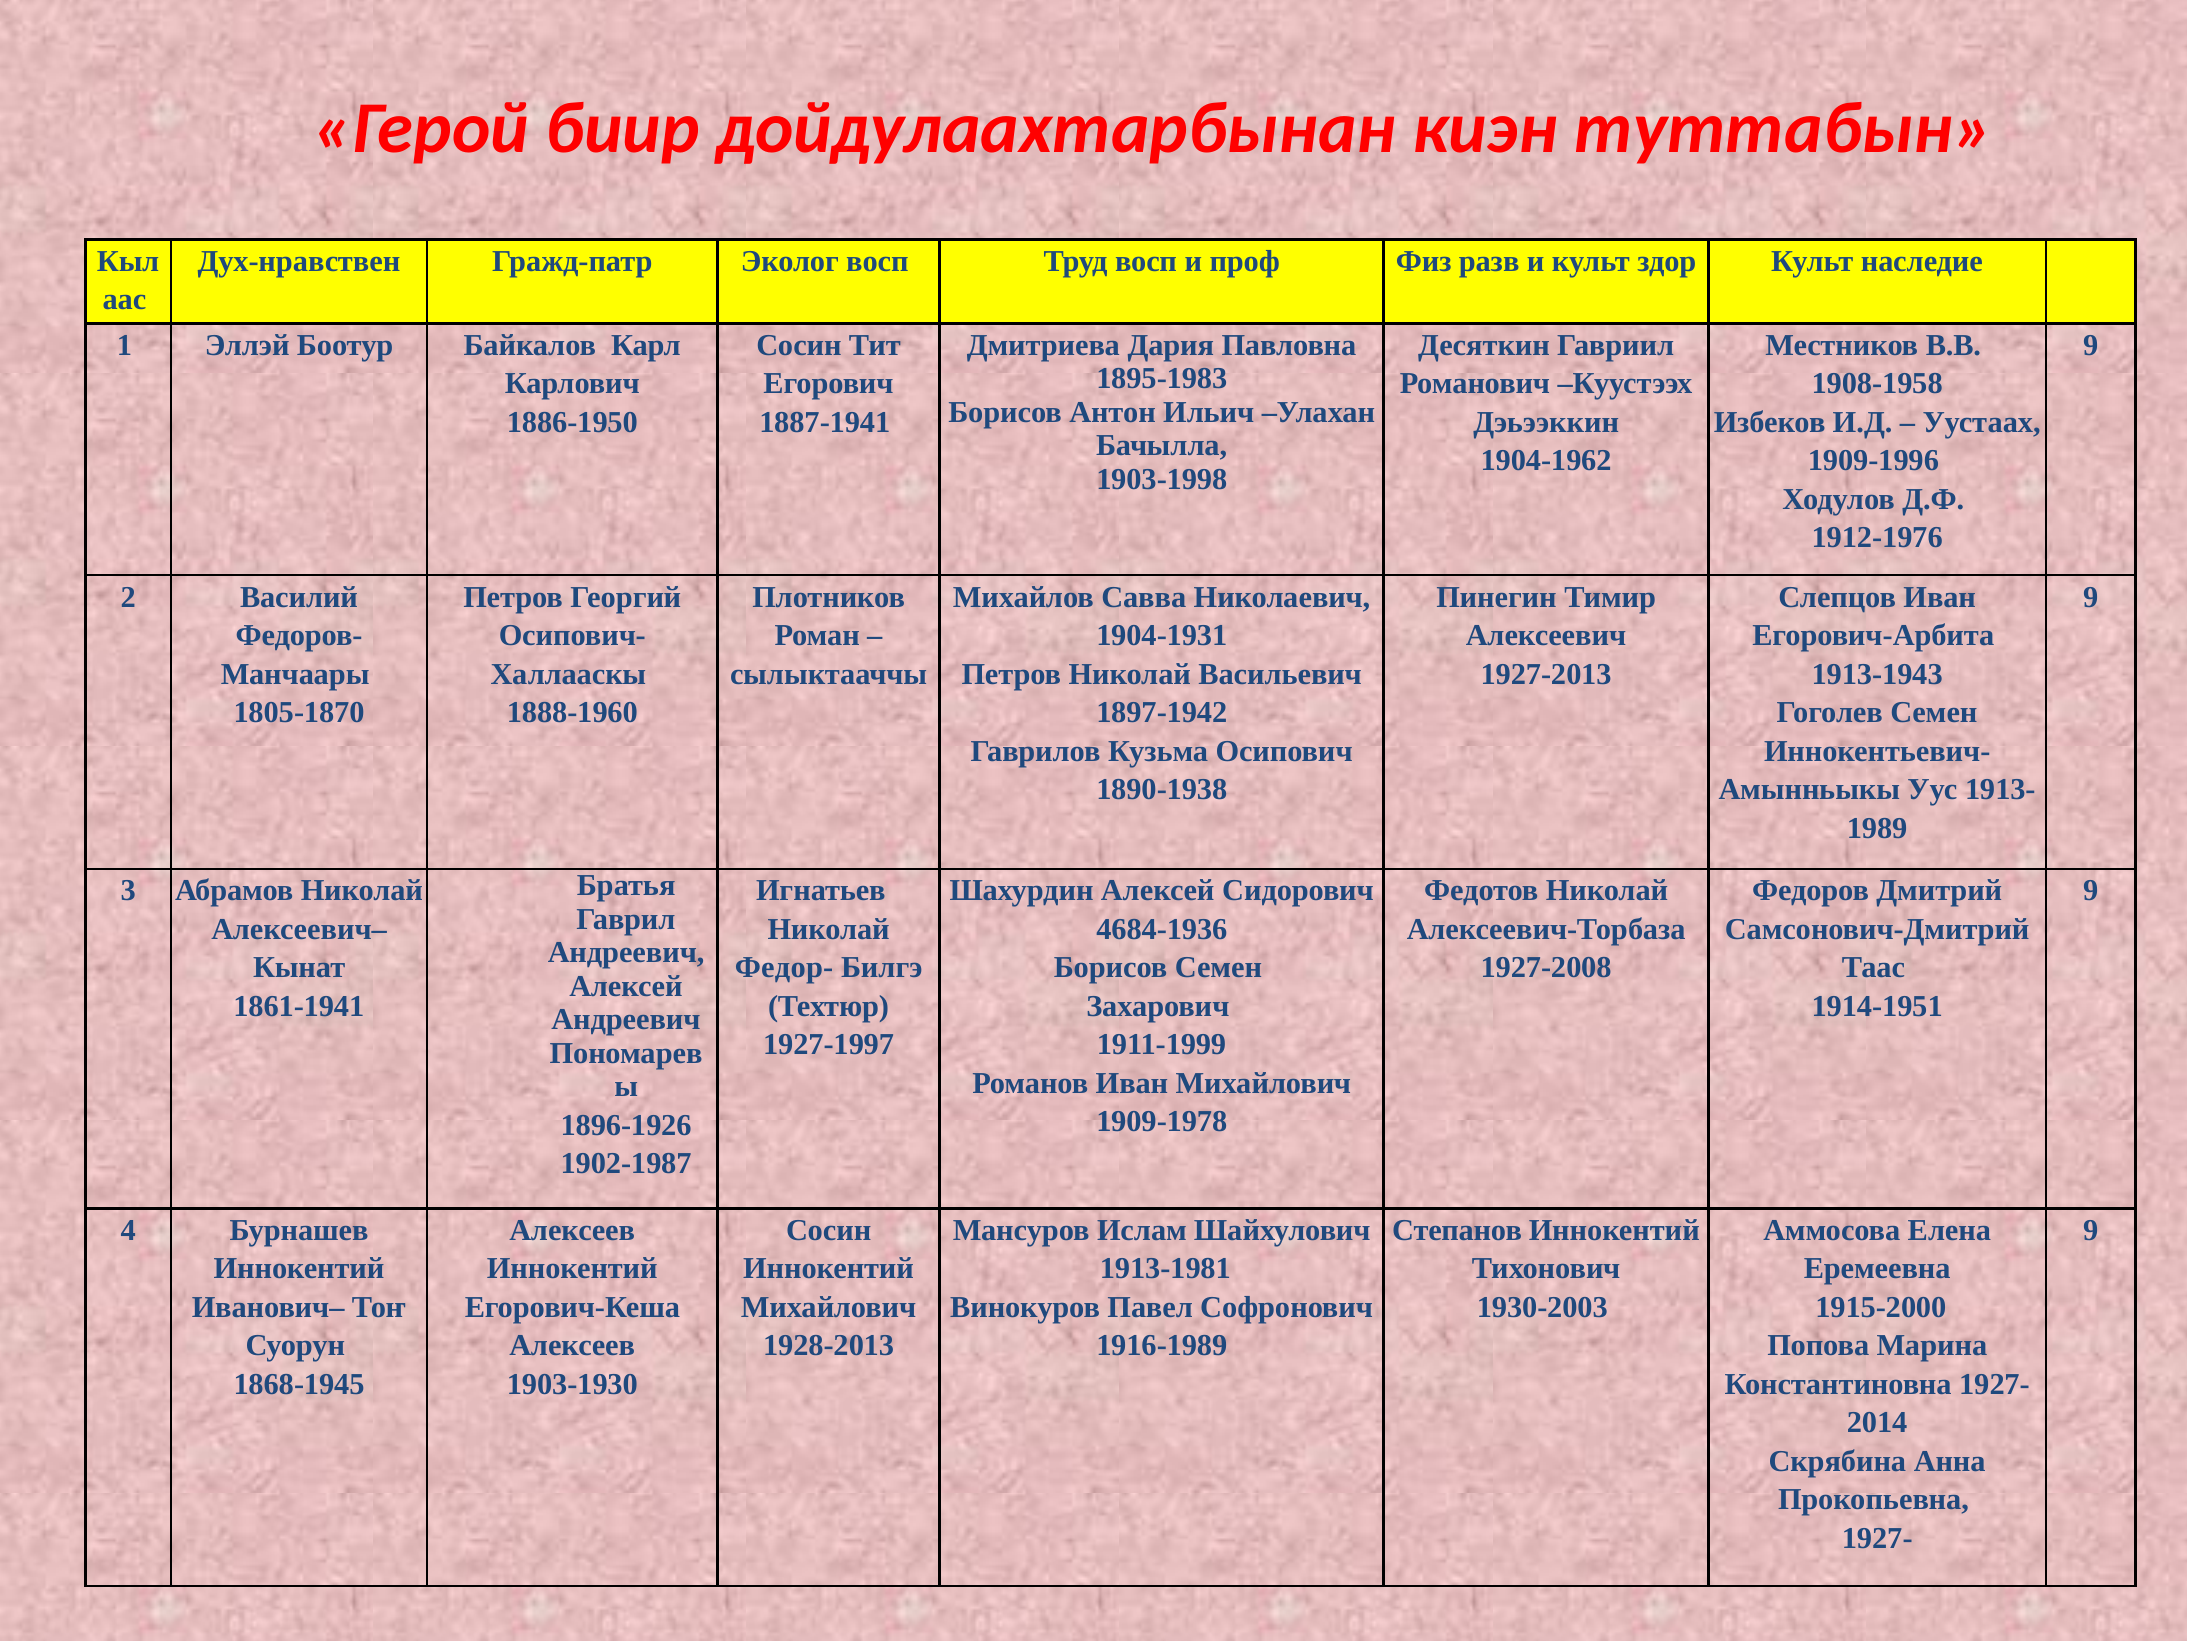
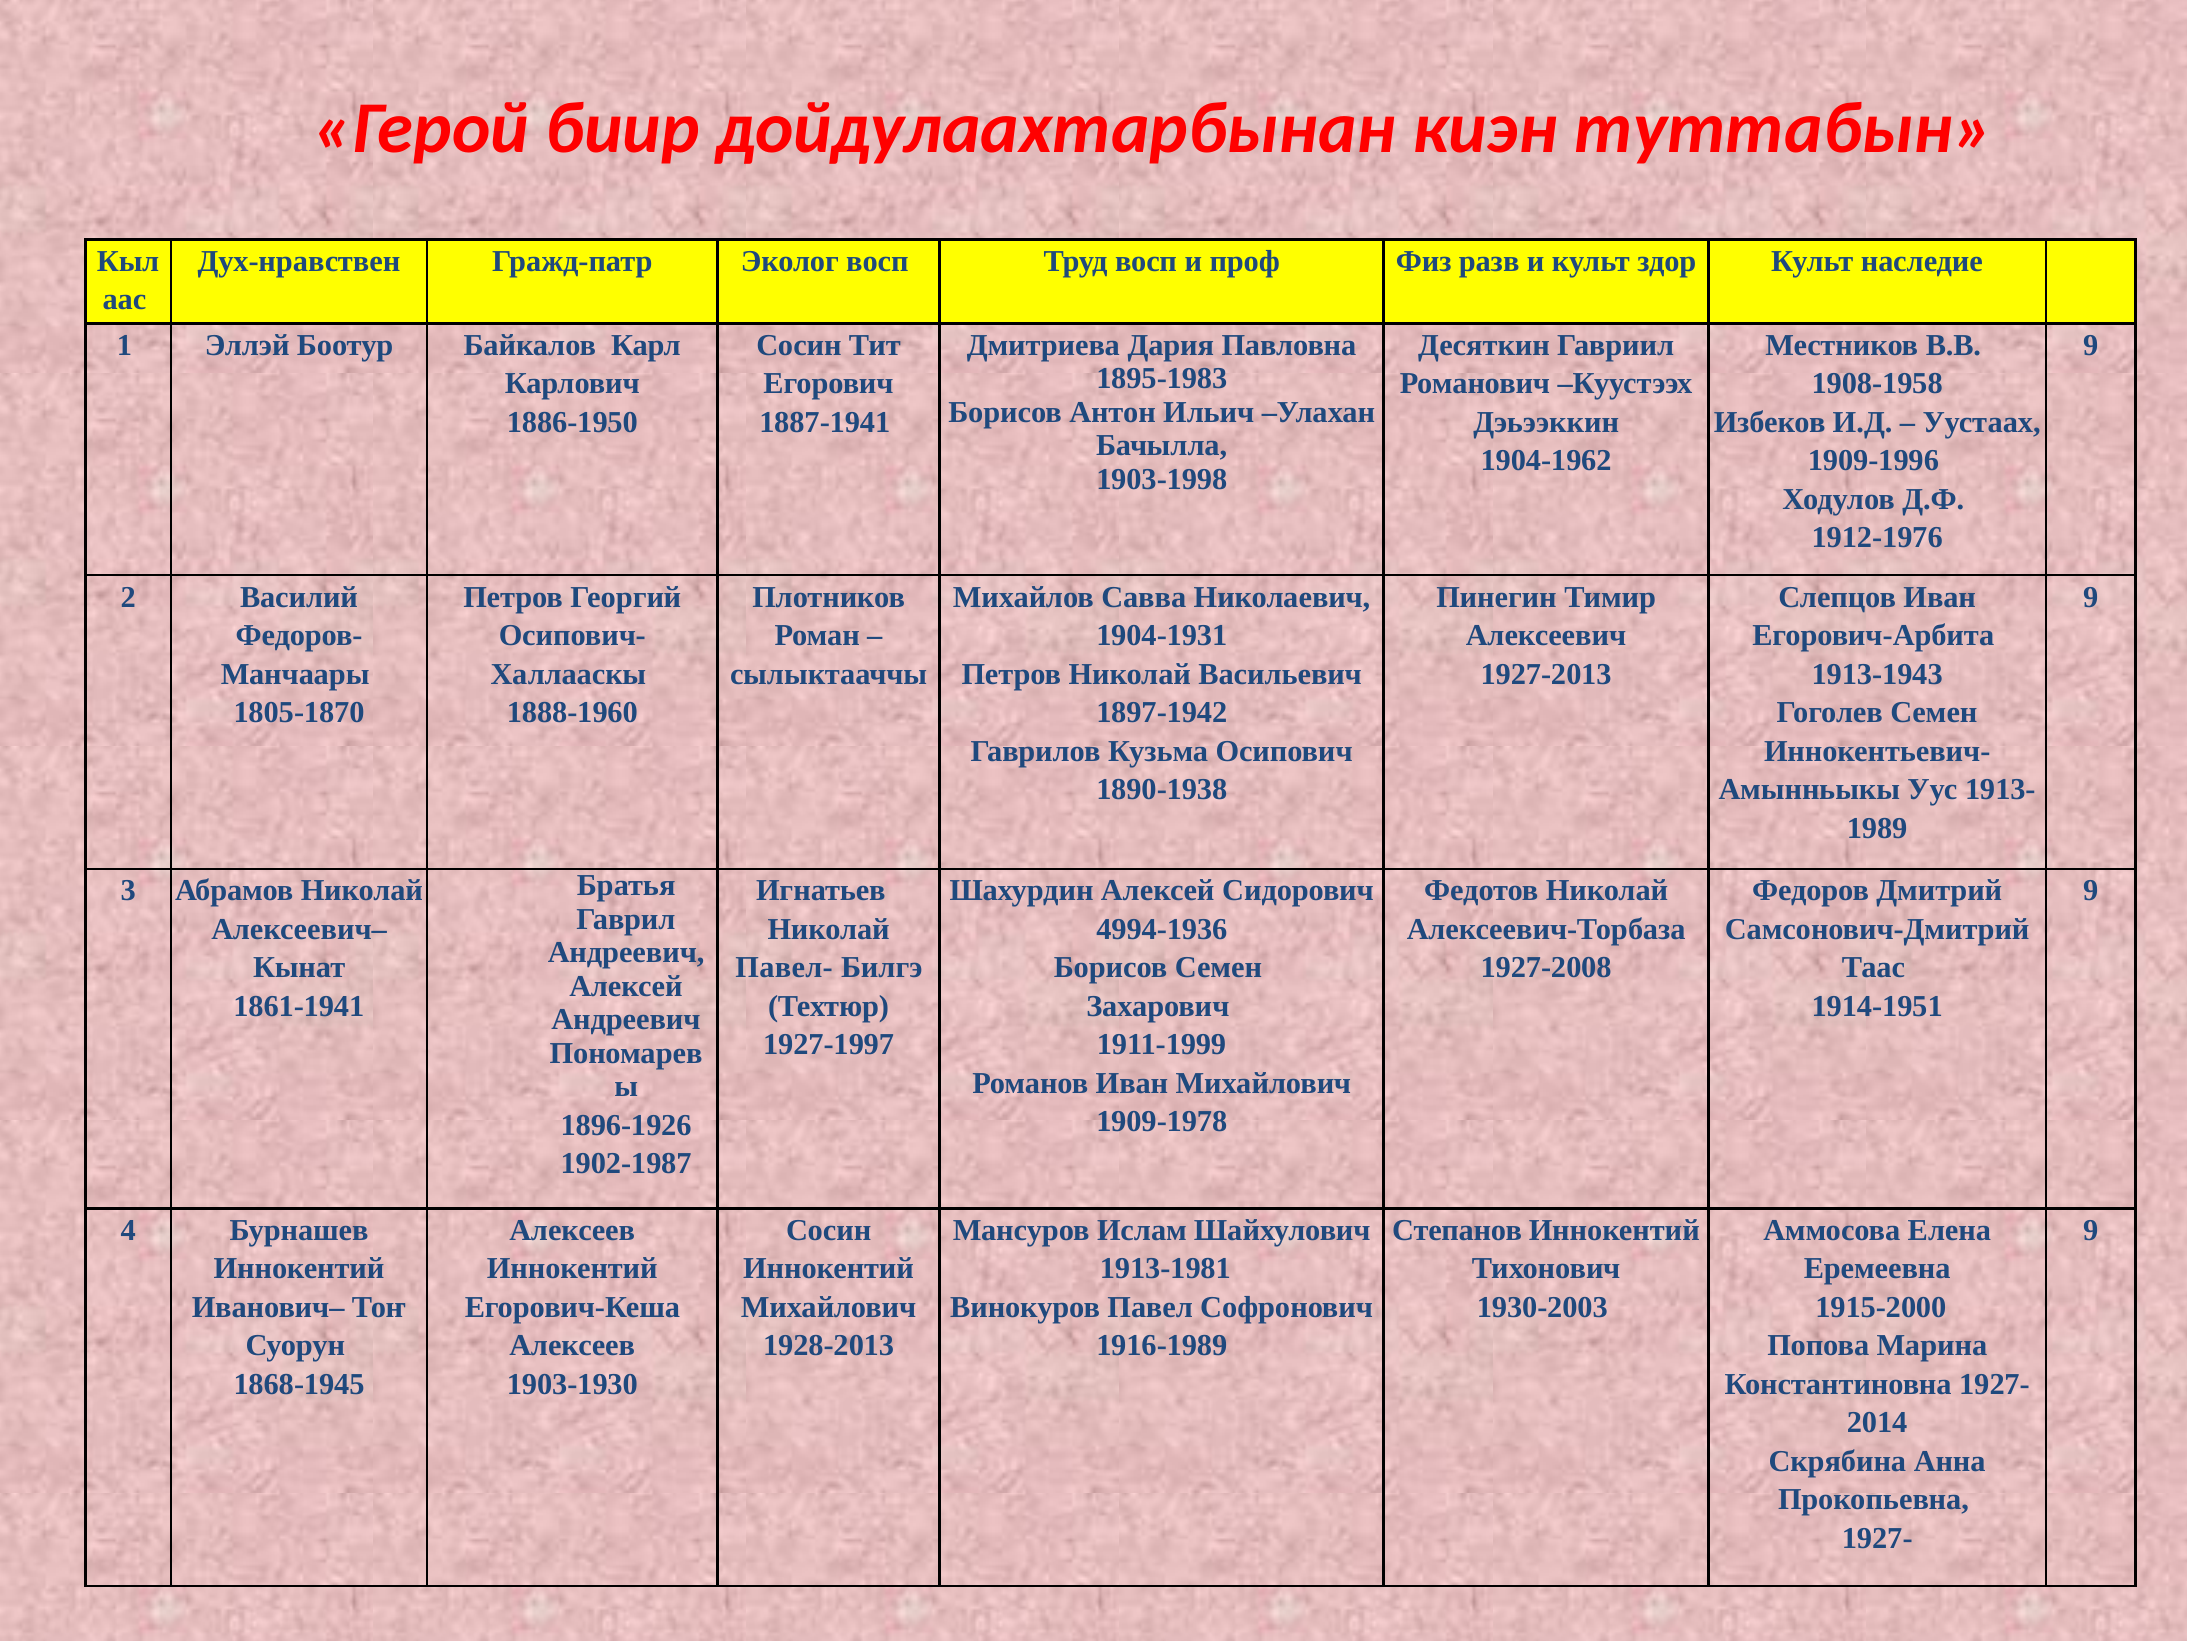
4684-1936: 4684-1936 -> 4994-1936 (1162, 929)
Федор-: Федор- -> Павел- (784, 967)
